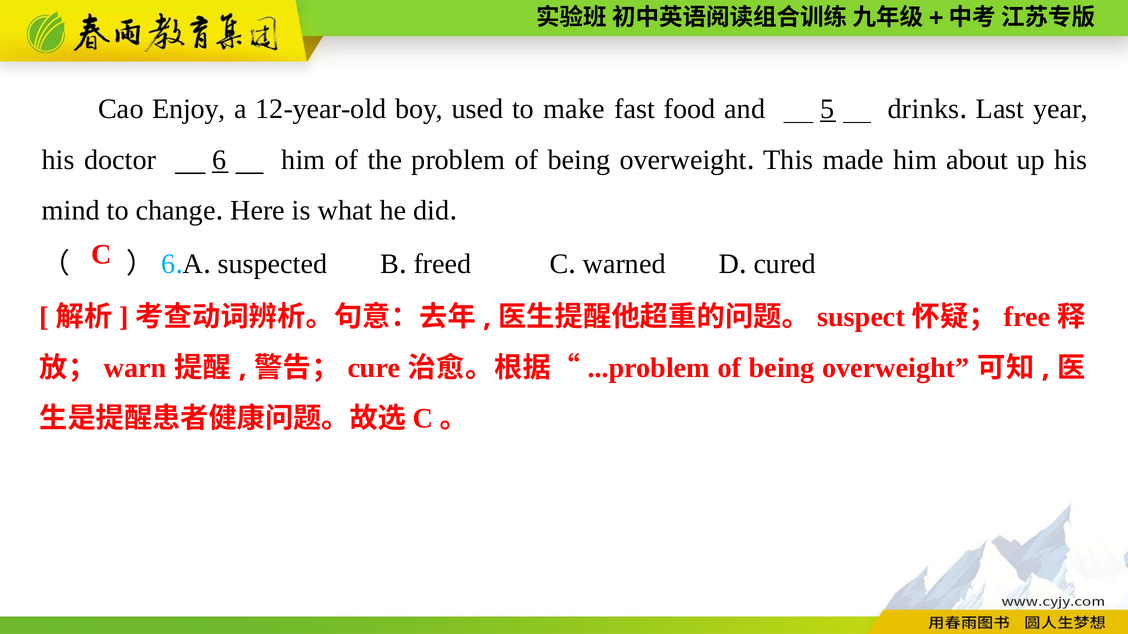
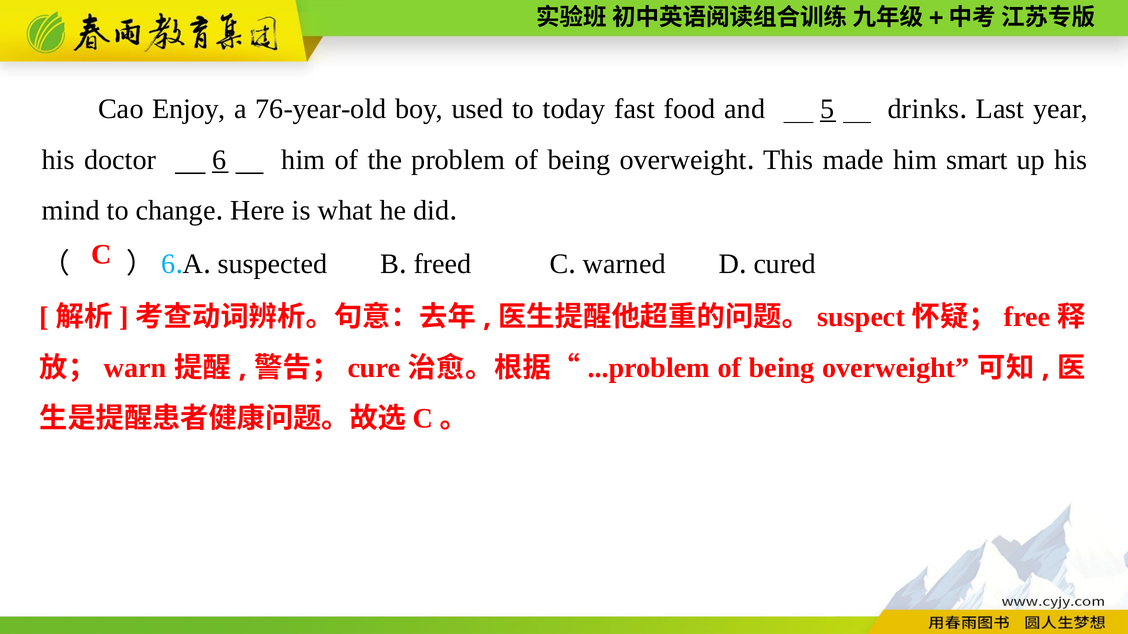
12-year-old: 12-year-old -> 76-year-old (321, 109)
make: make -> today (574, 109)
about: about -> smart (977, 160)
